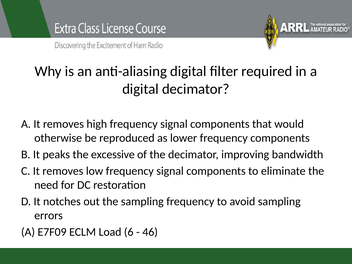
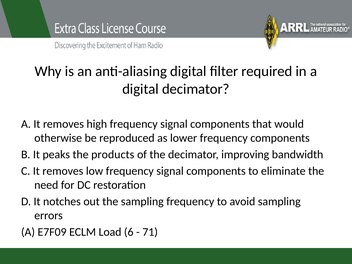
excessive: excessive -> products (113, 154)
46: 46 -> 71 (150, 232)
